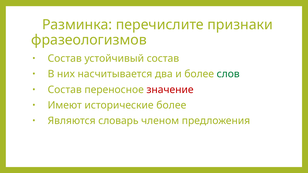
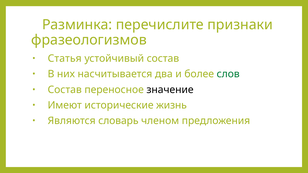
Состав: Состав -> Статья (65, 59)
значение colour: red -> black (170, 90)
исторические более: более -> жизнь (171, 105)
